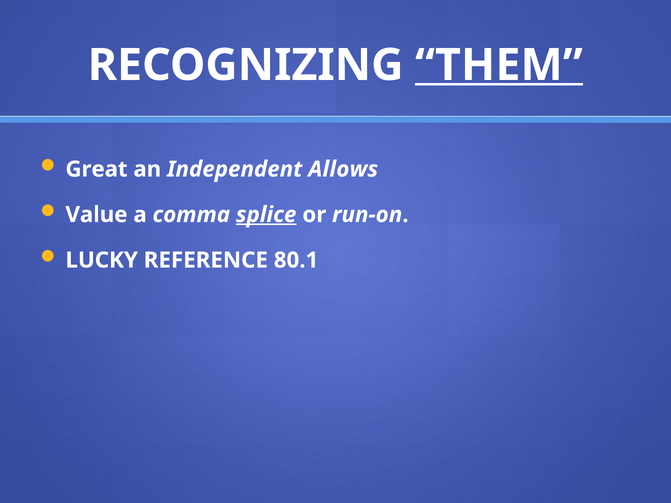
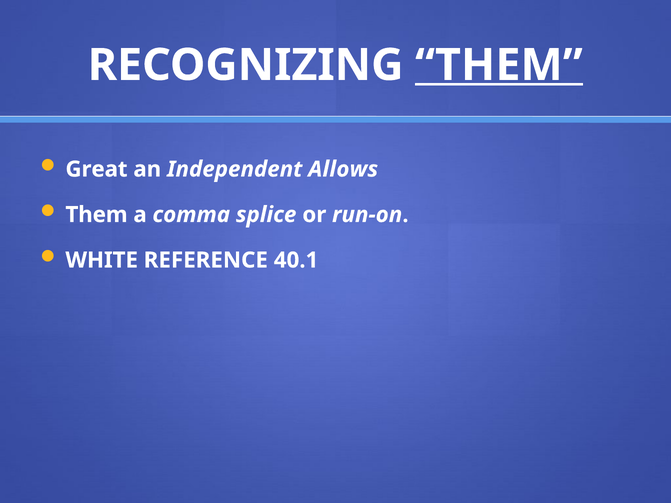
Value: Value -> Them (97, 215)
splice underline: present -> none (266, 215)
LUCKY: LUCKY -> WHITE (102, 260)
80.1: 80.1 -> 40.1 (296, 260)
